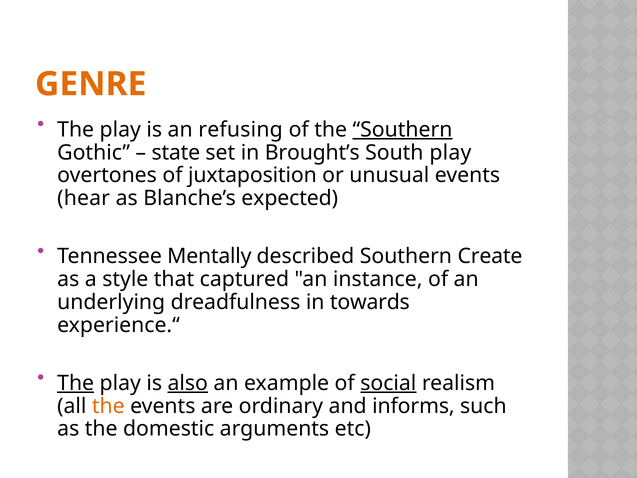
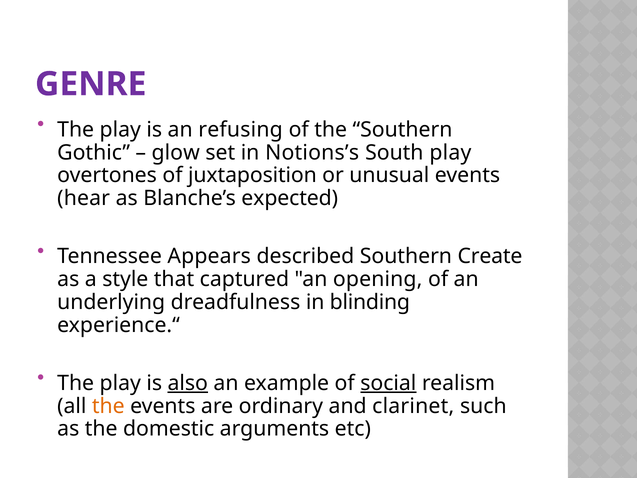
GENRE colour: orange -> purple (91, 84)
Southern underline: present -> none (403, 129)
state: state -> glow (176, 152)
Brought’s: Brought’s -> Notions’s (312, 152)
Mentally: Mentally -> Appears (209, 256)
instance: instance -> opening (378, 279)
towards: towards -> blinding (370, 302)
The underline: present -> none (76, 383)
informs: informs -> clarinet (413, 406)
